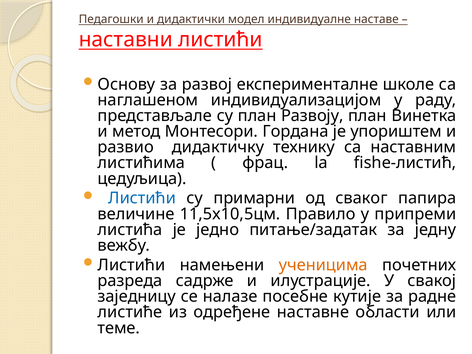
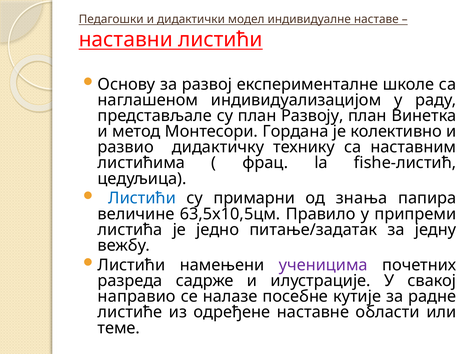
упориштем: упориштем -> колективно (396, 131)
сваког: сваког -> знања (361, 198)
11,5x10,5цм: 11,5x10,5цм -> 63,5x10,5цм (230, 214)
ученицима colour: orange -> purple (323, 265)
заједницу: заједницу -> направио (137, 297)
